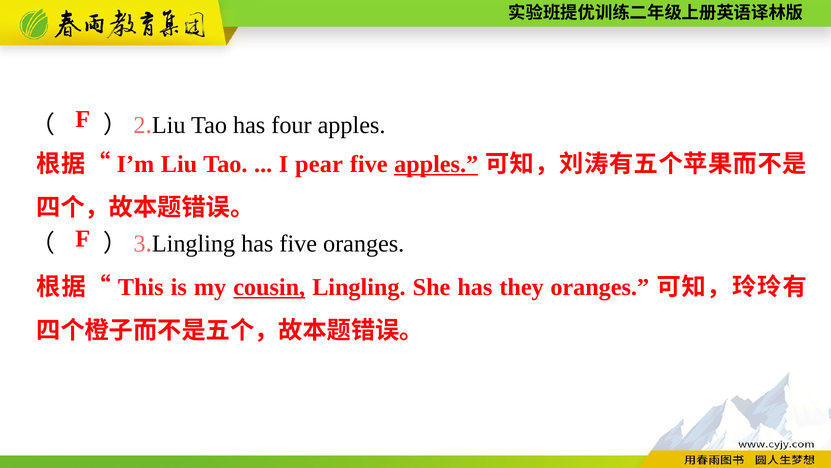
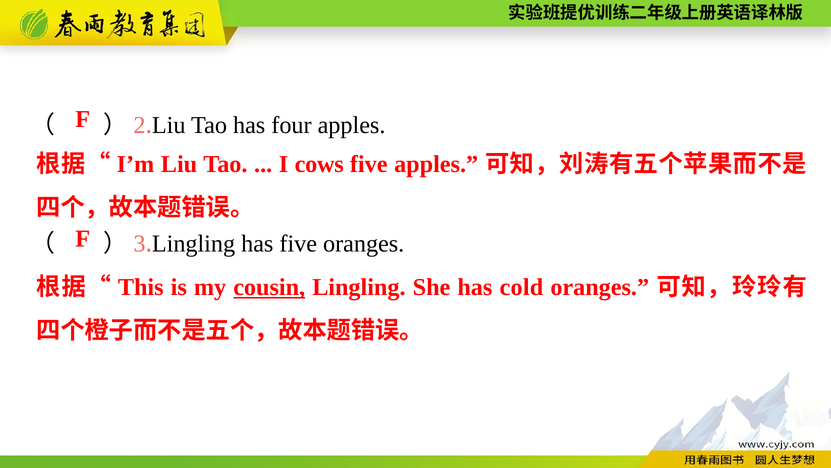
pear: pear -> cows (319, 164)
apples underline: present -> none (436, 164)
they: they -> cold (521, 287)
